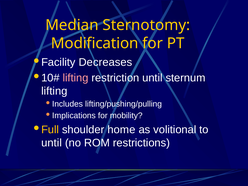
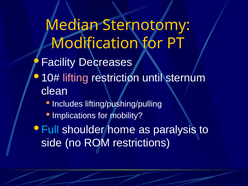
lifting: lifting -> clean (54, 91)
Full colour: yellow -> light blue (50, 130)
volitional: volitional -> paralysis (175, 130)
until: until -> side (52, 143)
